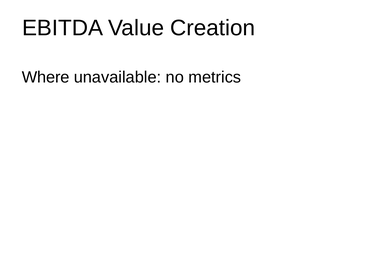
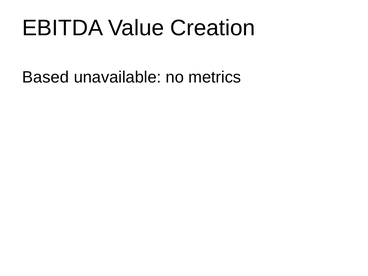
Where: Where -> Based (46, 77)
